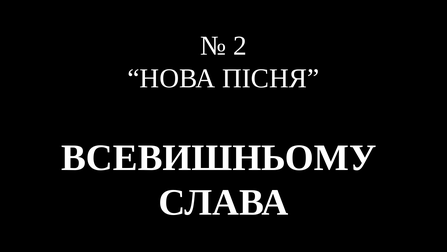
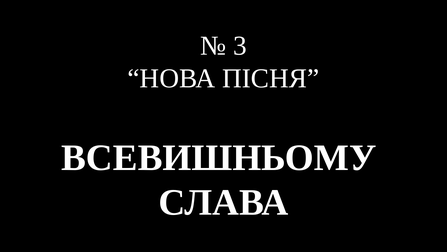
2: 2 -> 3 (240, 46)
